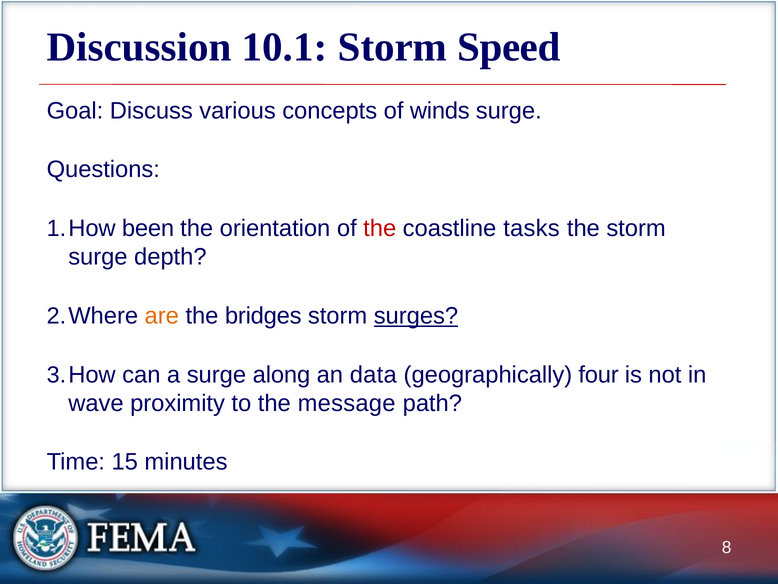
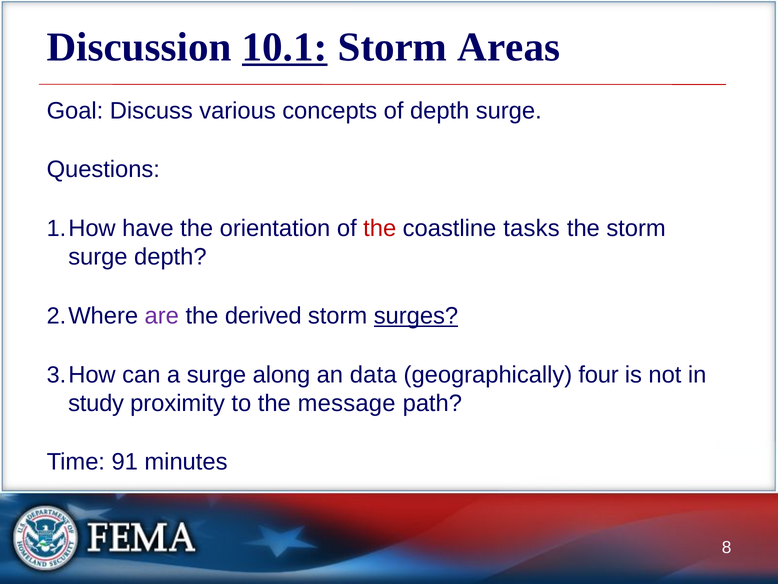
10.1 underline: none -> present (285, 47)
Speed: Speed -> Areas (509, 47)
of winds: winds -> depth (440, 111)
been: been -> have (148, 228)
are colour: orange -> purple (162, 316)
bridges: bridges -> derived (263, 316)
wave: wave -> study (96, 403)
15: 15 -> 91 (125, 462)
